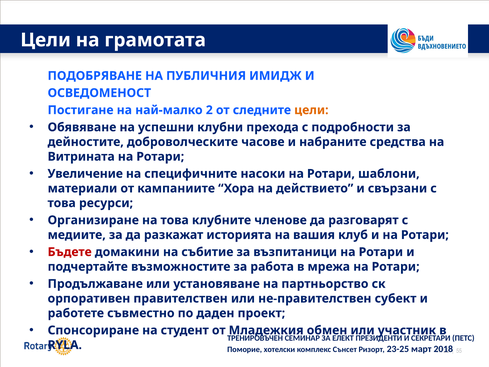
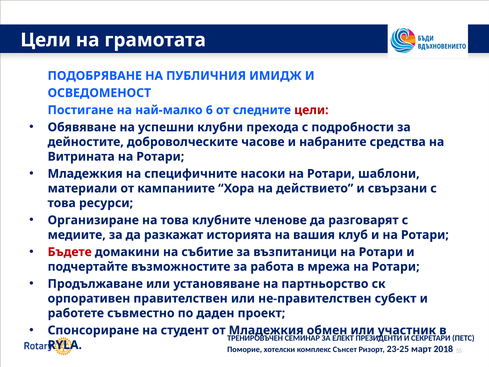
2: 2 -> 6 (209, 110)
цели colour: orange -> red (311, 110)
Увеличение: Увеличение -> Младежкия (85, 174)
